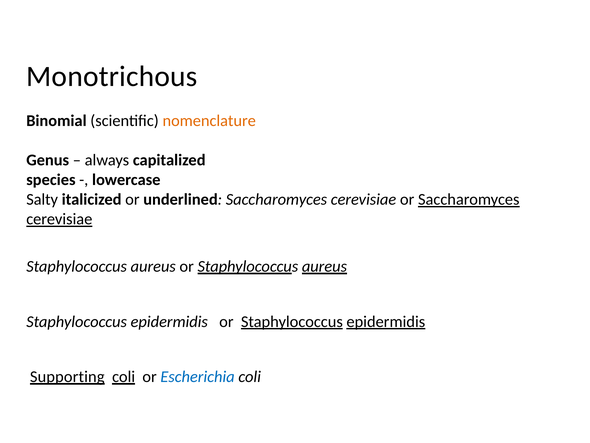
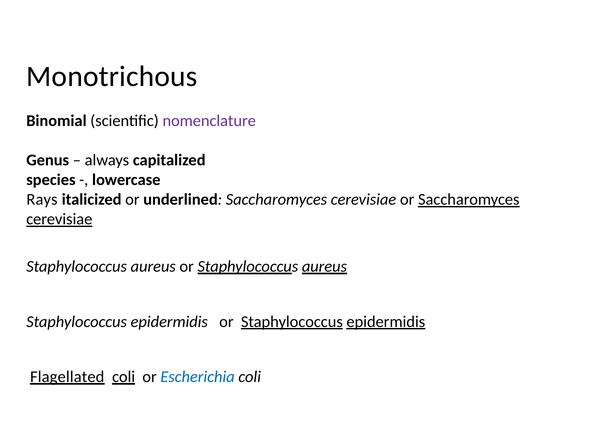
nomenclature colour: orange -> purple (209, 121)
Salty: Salty -> Rays (42, 199)
Supporting: Supporting -> Flagellated (67, 376)
